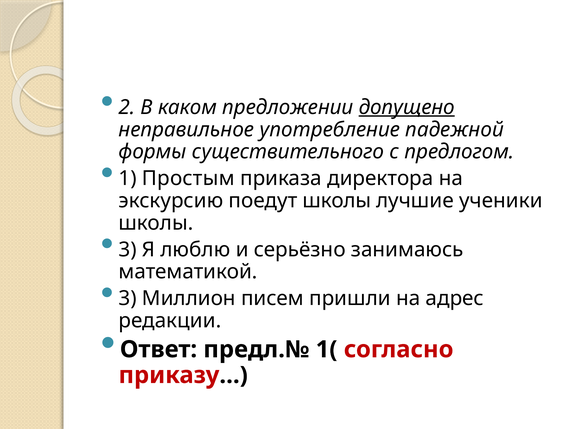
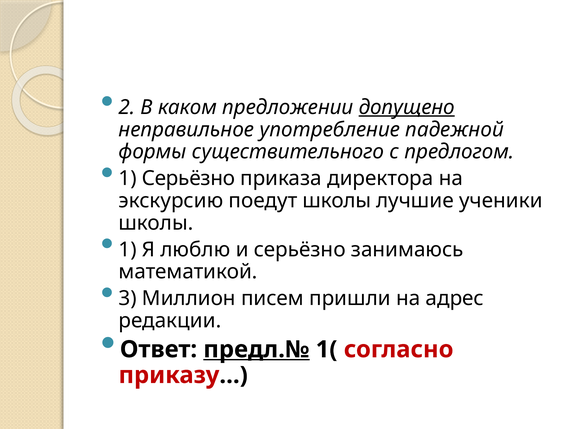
1 Простым: Простым -> Серьёзно (188, 179)
3: 3 -> 1 (128, 250)
предл.№ underline: none -> present (256, 350)
